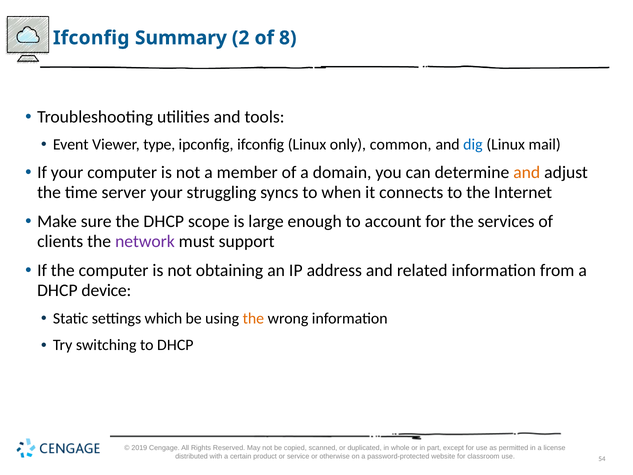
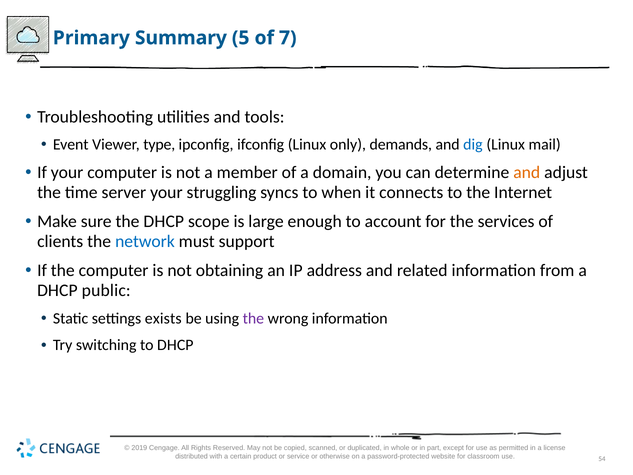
Ifconfig: Ifconfig -> Primary (91, 38)
2: 2 -> 5 (241, 38)
8: 8 -> 7 (288, 38)
common: common -> demands (401, 145)
network colour: purple -> blue (145, 241)
device: device -> public (106, 290)
which: which -> exists (163, 318)
the colour: orange -> purple (253, 318)
